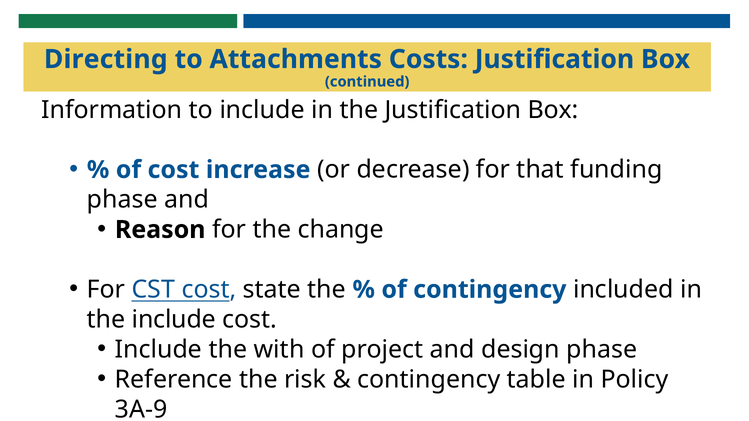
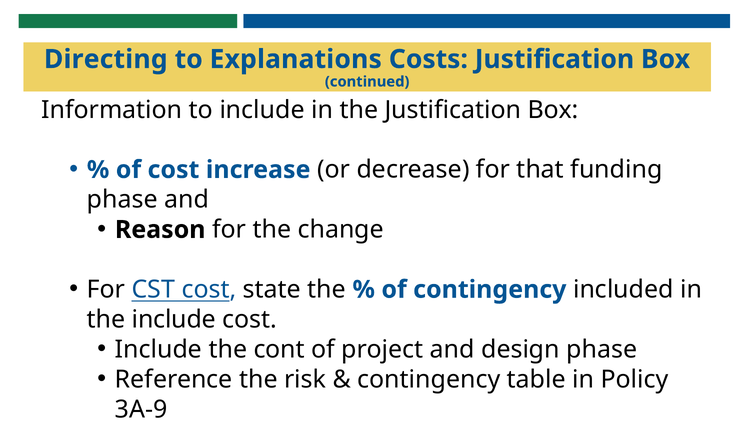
Attachments: Attachments -> Explanations (296, 59)
with: with -> cont (279, 350)
